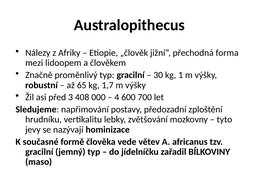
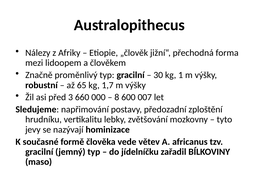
408: 408 -> 660 (82, 97)
4: 4 -> 8 (117, 97)
700: 700 -> 007 (145, 97)
